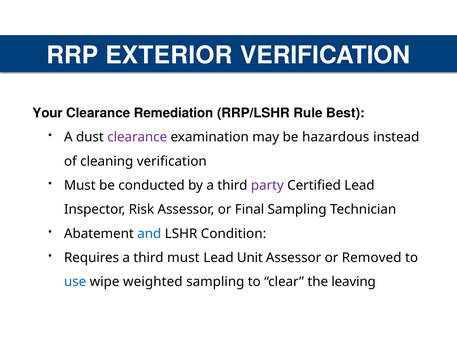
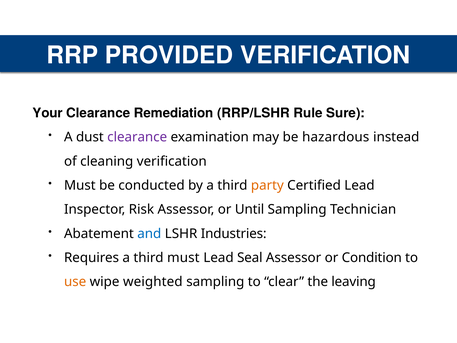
EXTERIOR: EXTERIOR -> PROVIDED (169, 55)
Best: Best -> Sure (346, 113)
party colour: purple -> orange (267, 185)
Final: Final -> Until (250, 209)
Condition: Condition -> Industries (234, 233)
Unit: Unit -> Seal (250, 258)
Removed: Removed -> Condition (372, 258)
use colour: blue -> orange (75, 282)
